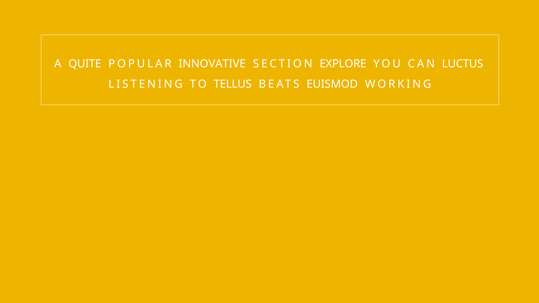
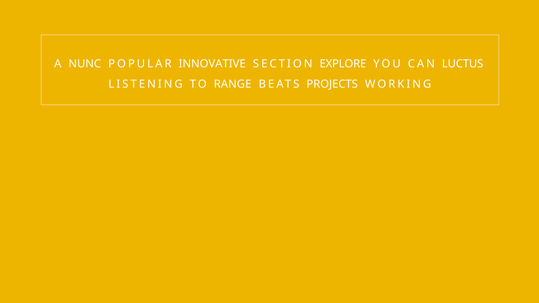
QUITE: QUITE -> NUNC (85, 64)
TELLUS: TELLUS -> RANGE (233, 84)
EUISMOD: EUISMOD -> PROJECTS (332, 84)
